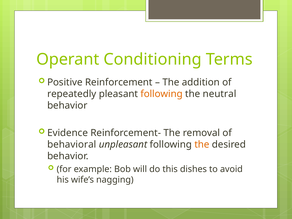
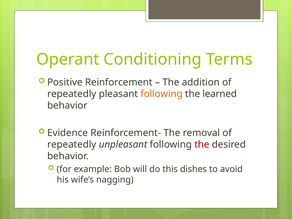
neutral: neutral -> learned (220, 94)
behavioral: behavioral -> repeatedly (72, 144)
the colour: orange -> red (202, 144)
